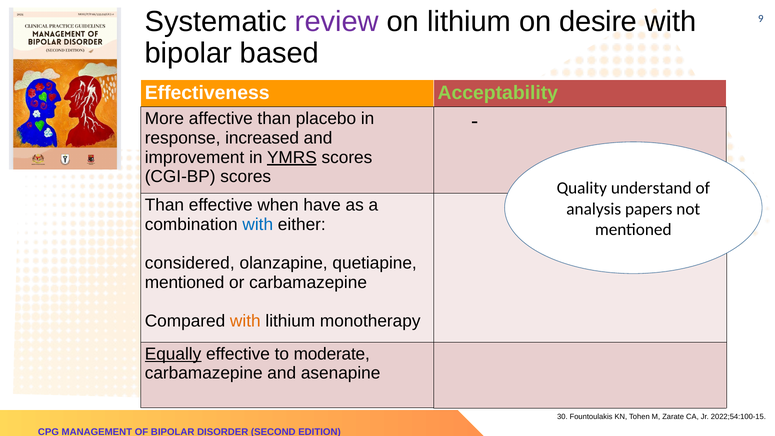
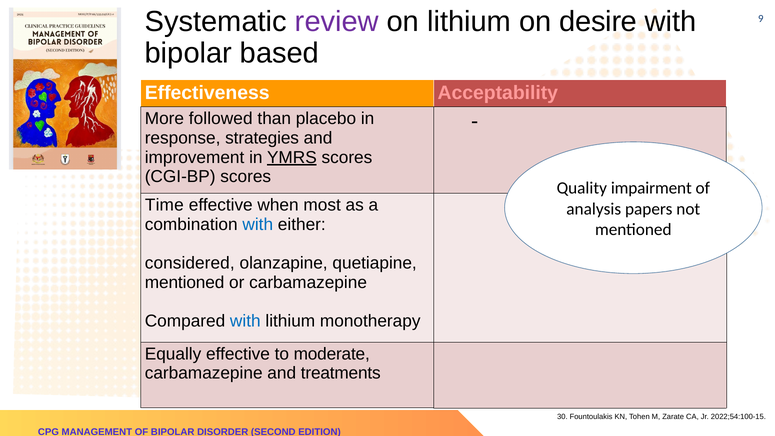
Acceptability colour: light green -> pink (498, 93)
affective: affective -> followed (221, 119)
increased: increased -> strategies (262, 138)
understand: understand -> impairment (651, 188)
Than: Than -> Time (164, 205)
have: have -> most (322, 205)
with colour: orange -> blue (245, 321)
Equally underline: present -> none (173, 354)
asenapine: asenapine -> treatments (341, 373)
